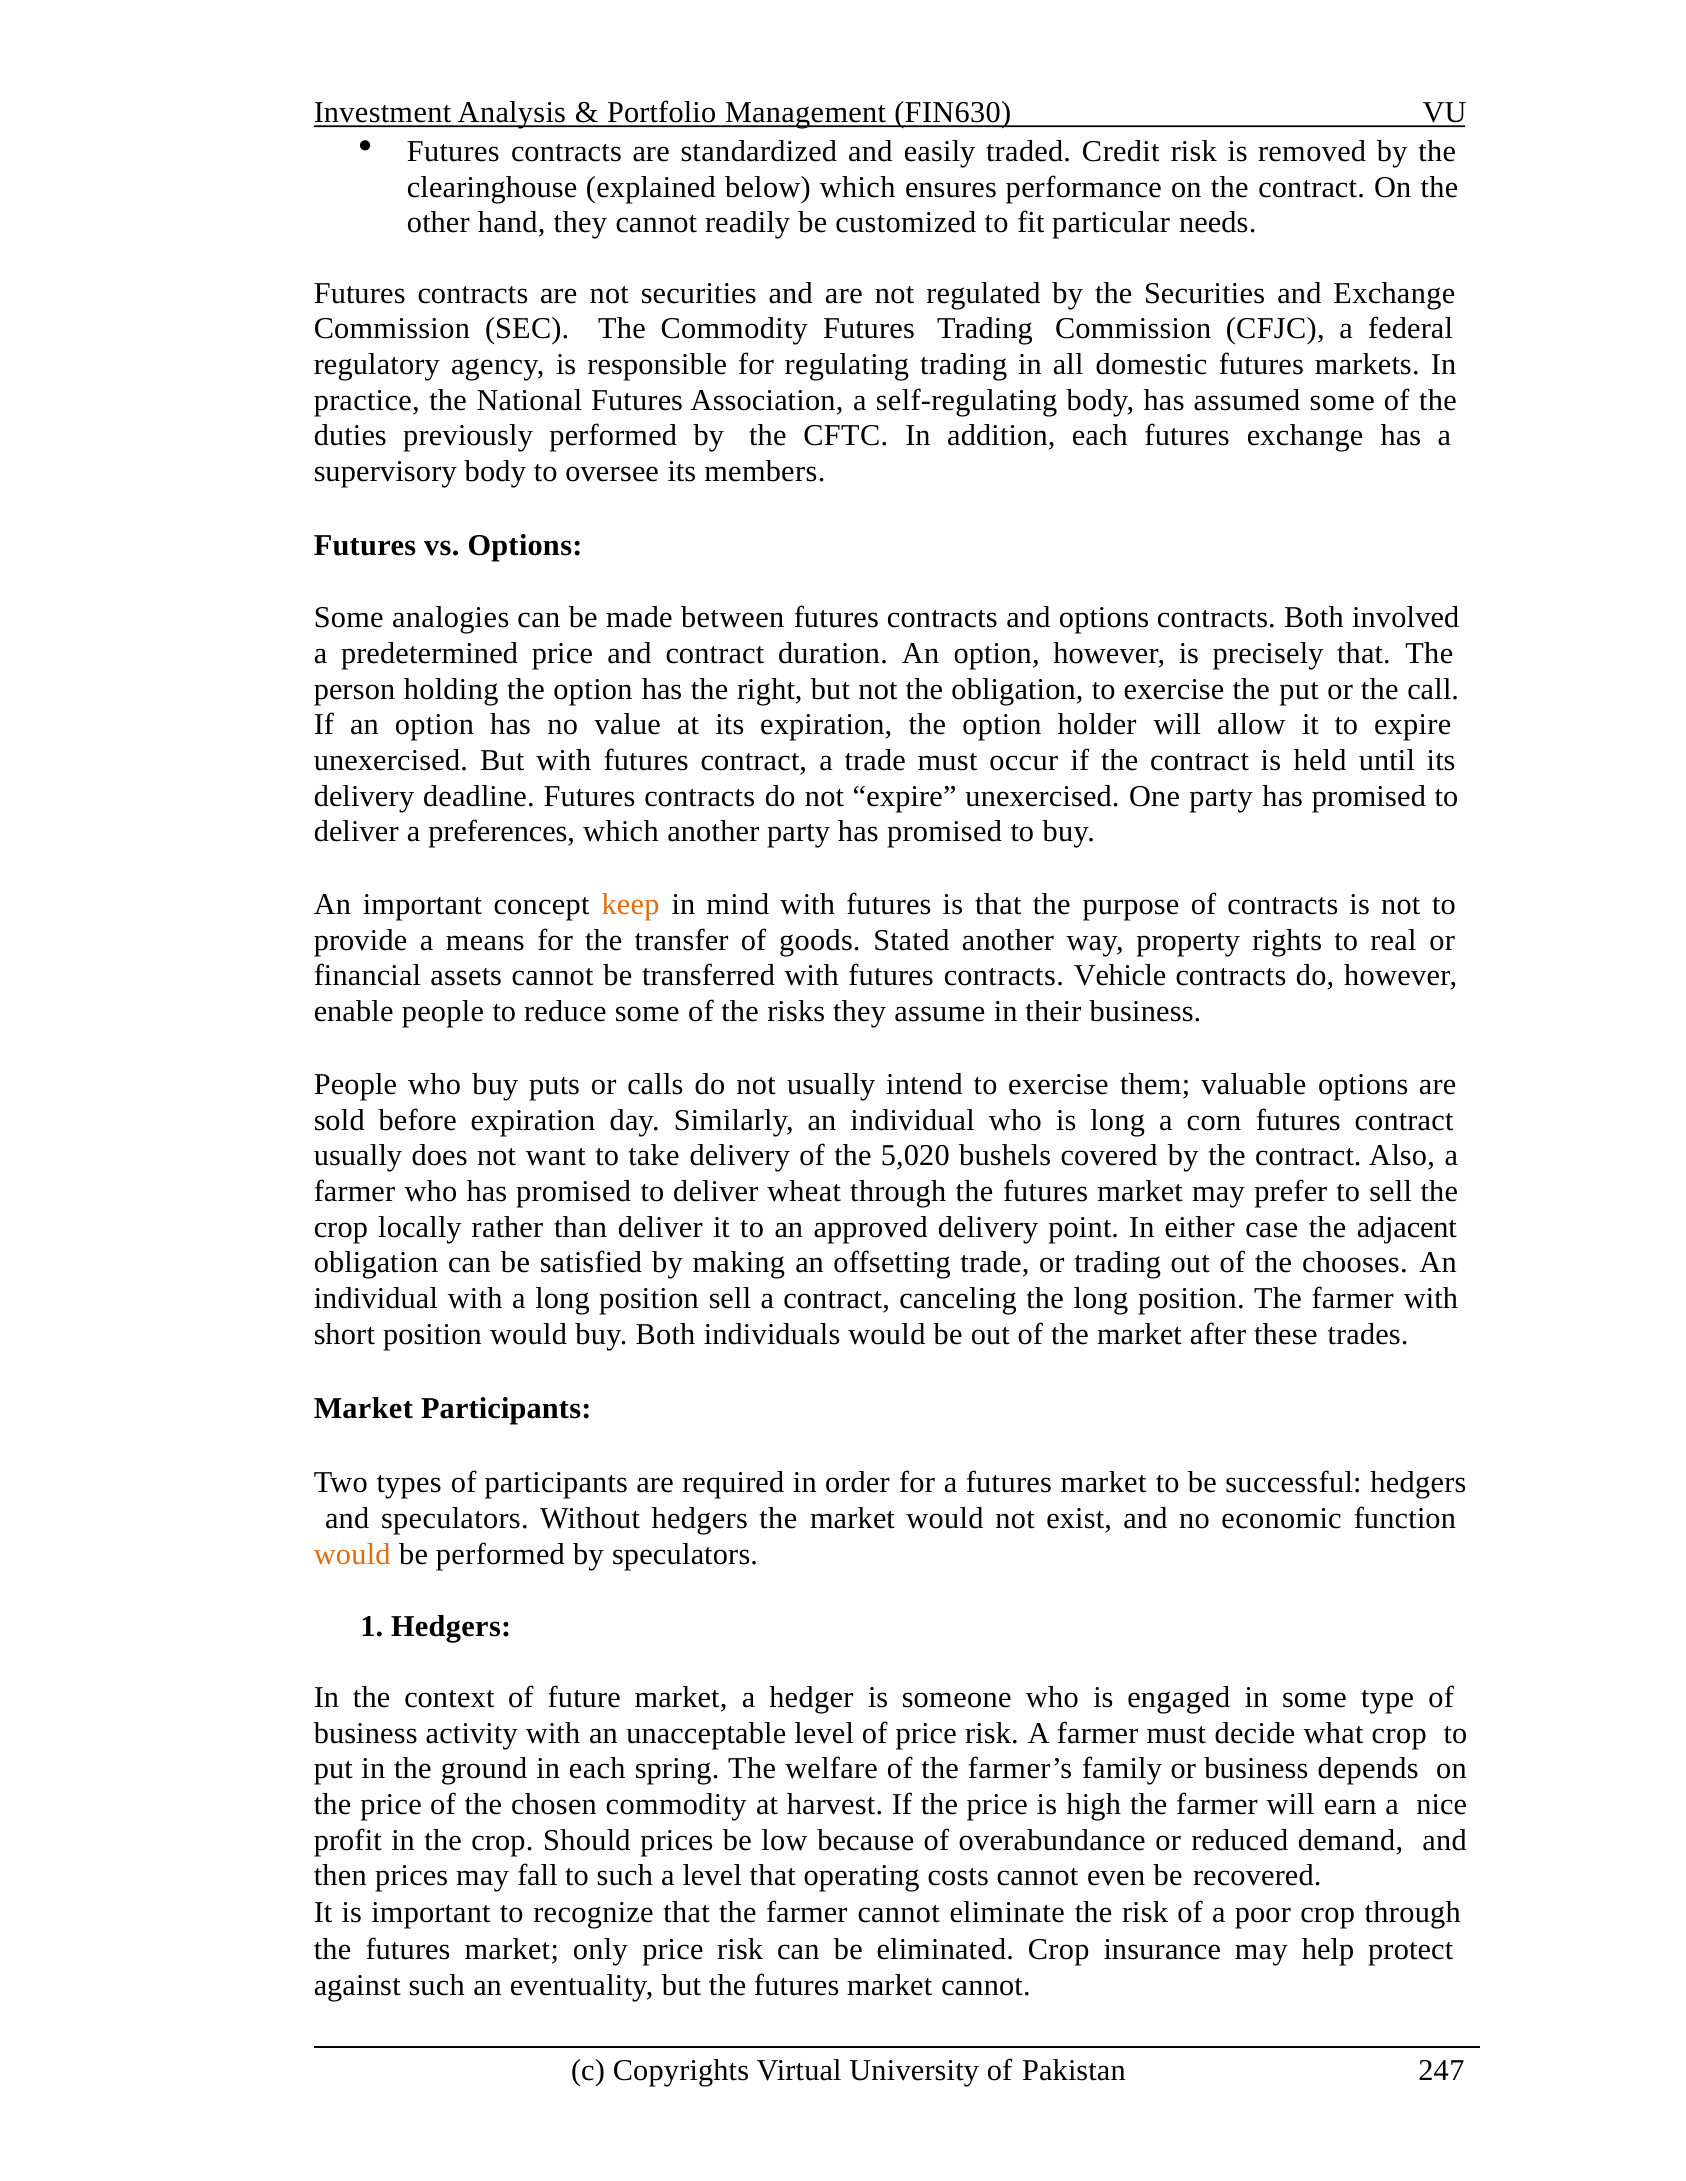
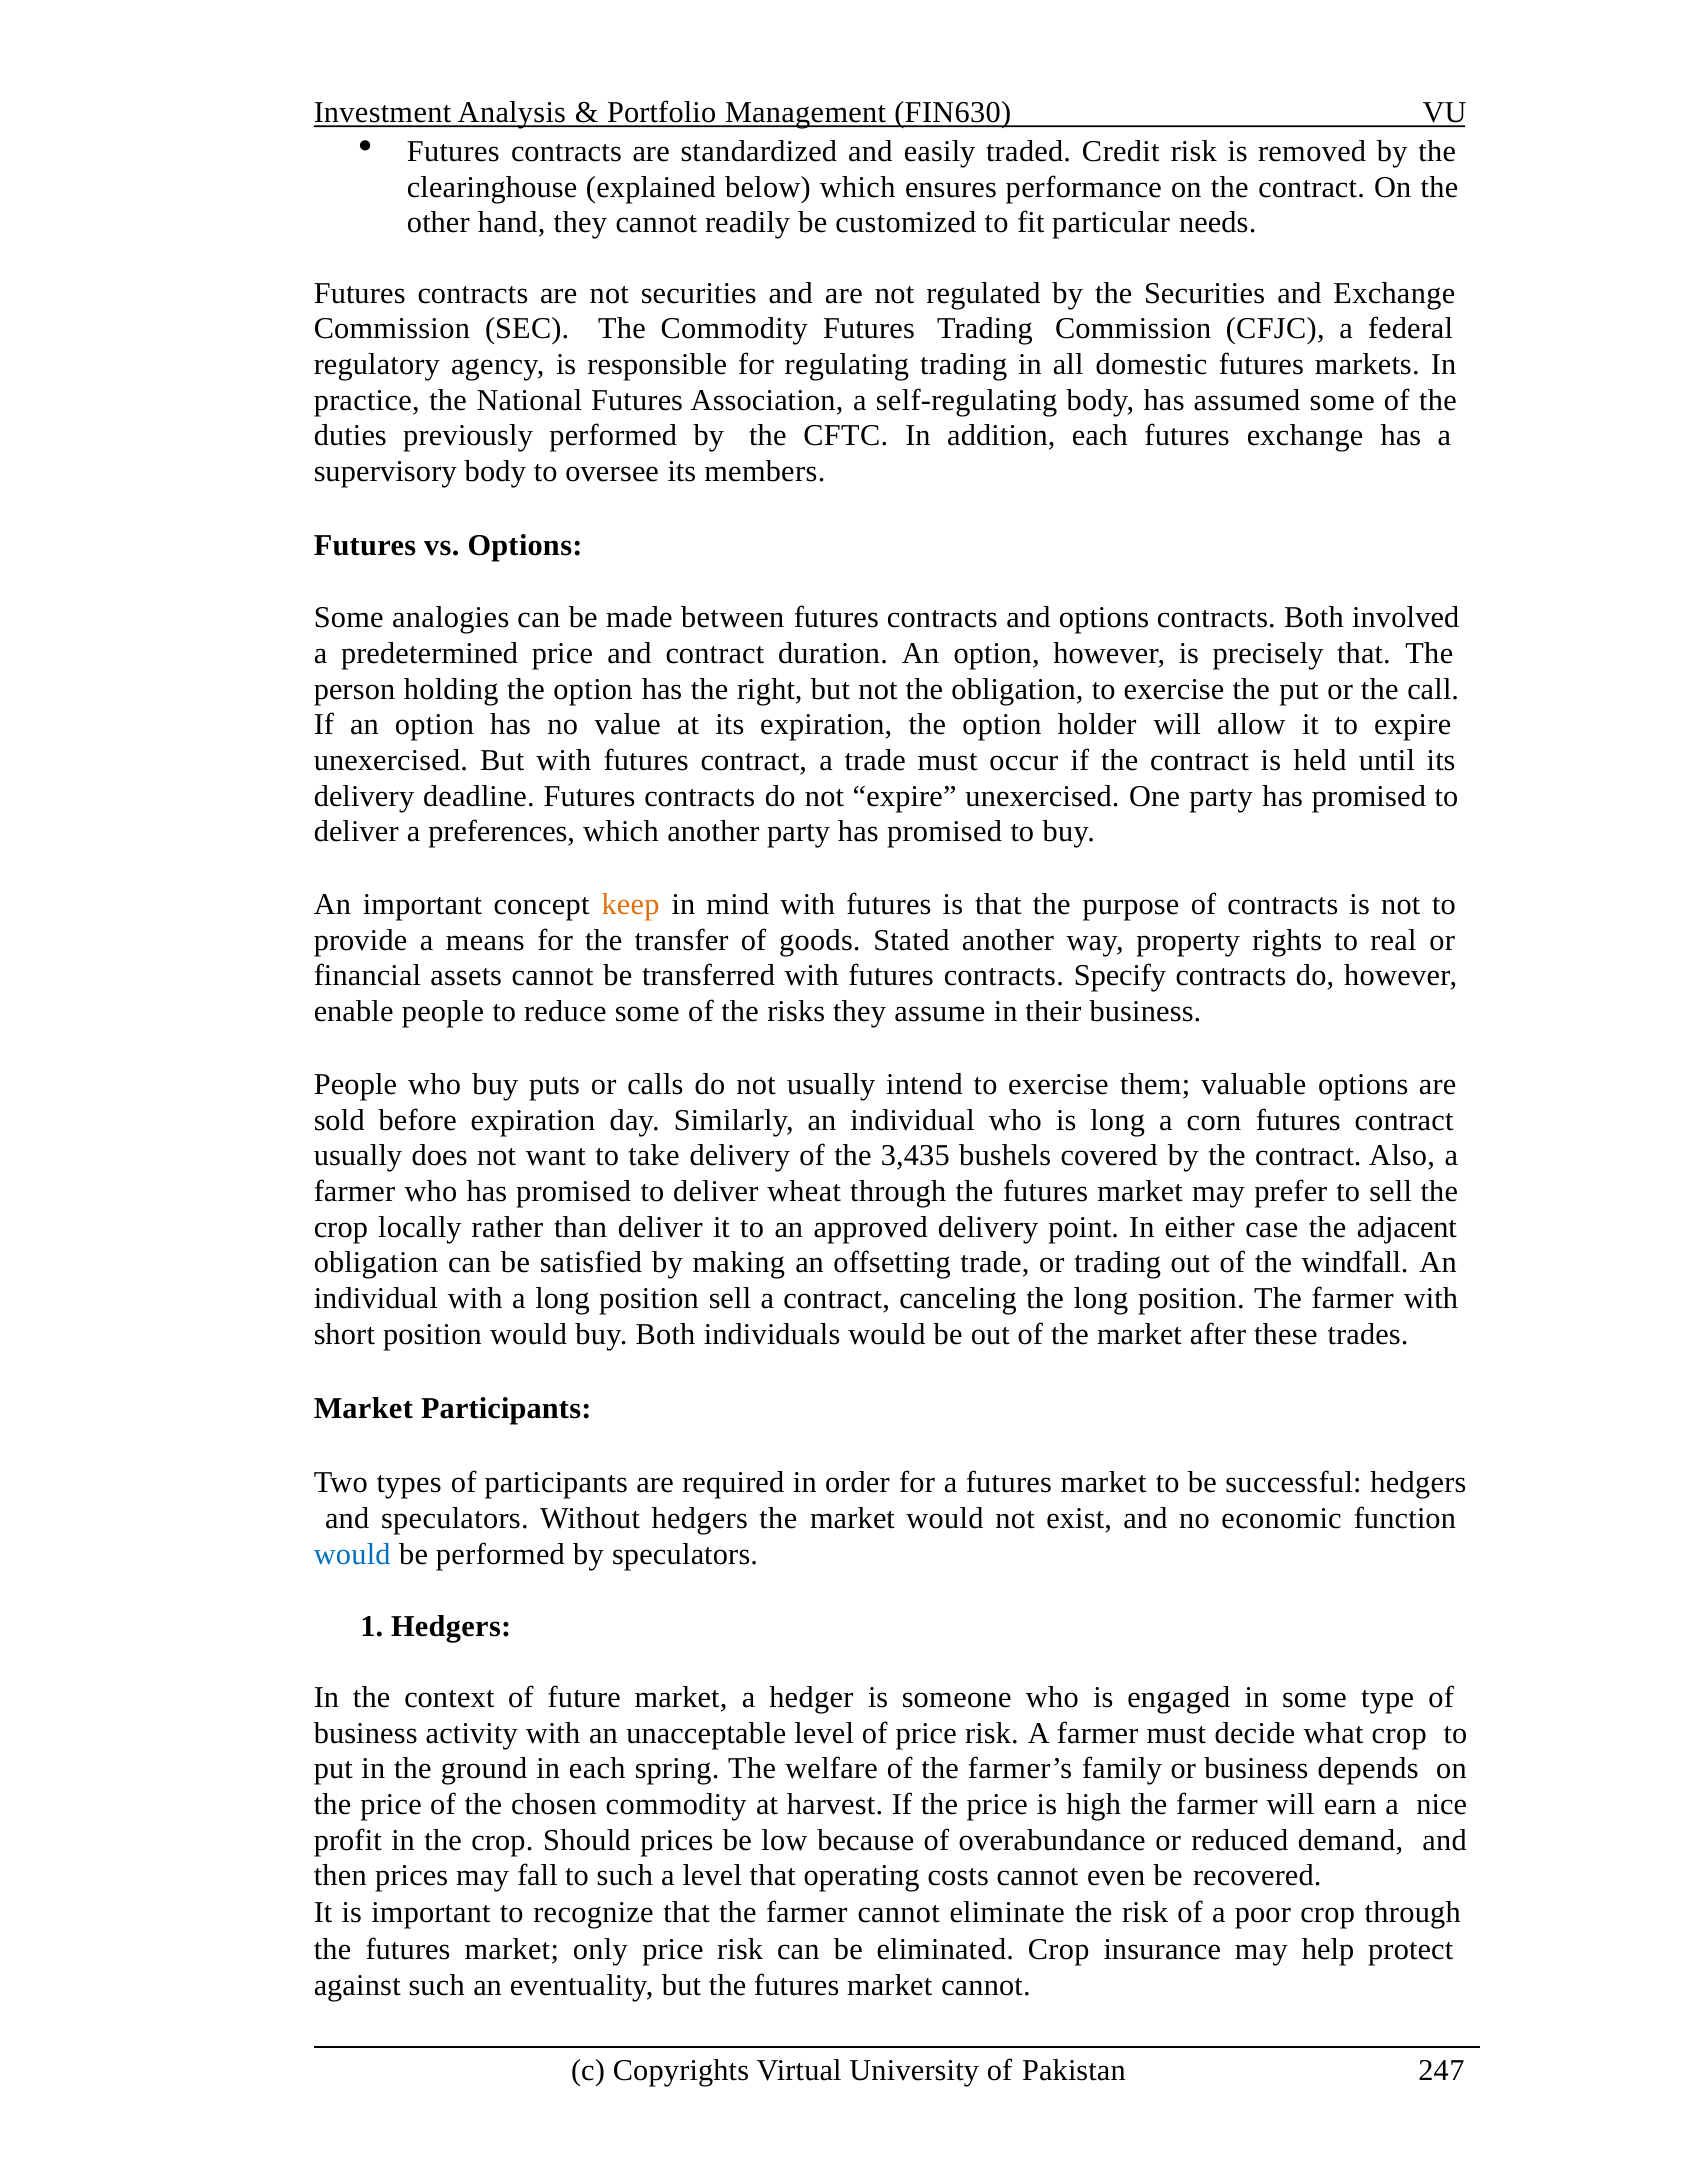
Vehicle: Vehicle -> Specify (1120, 976)
5,020: 5,020 -> 3,435 (915, 1156)
chooses: chooses -> windfall (1355, 1263)
would colour: orange -> blue (352, 1555)
